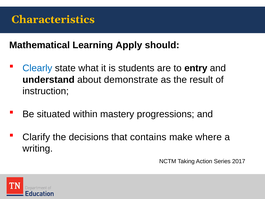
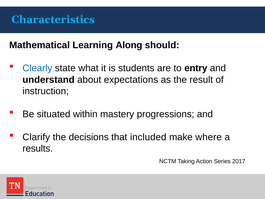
Characteristics colour: yellow -> light blue (53, 19)
Apply: Apply -> Along (129, 45)
demonstrate: demonstrate -> expectations (131, 80)
contains: contains -> included (148, 137)
writing: writing -> results (38, 148)
